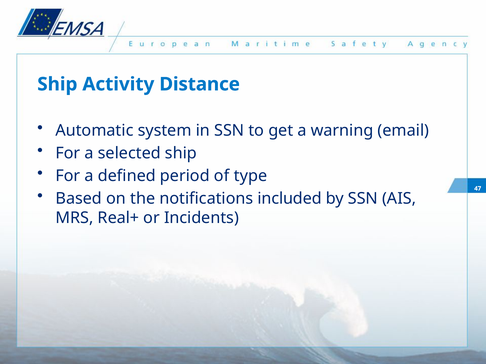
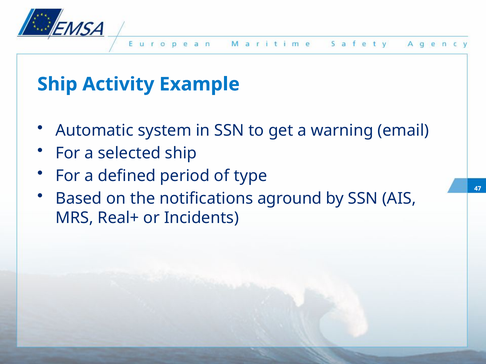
Distance: Distance -> Example (199, 84)
included: included -> aground (290, 199)
